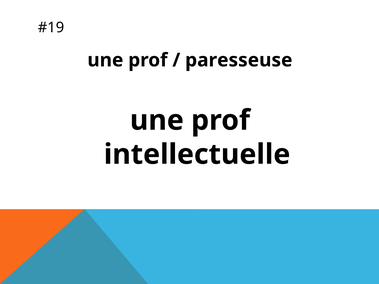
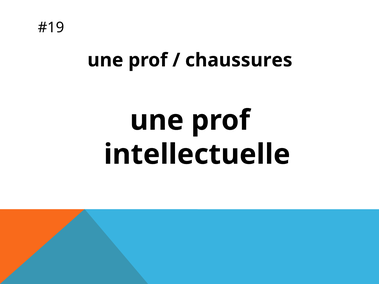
paresseuse: paresseuse -> chaussures (239, 60)
